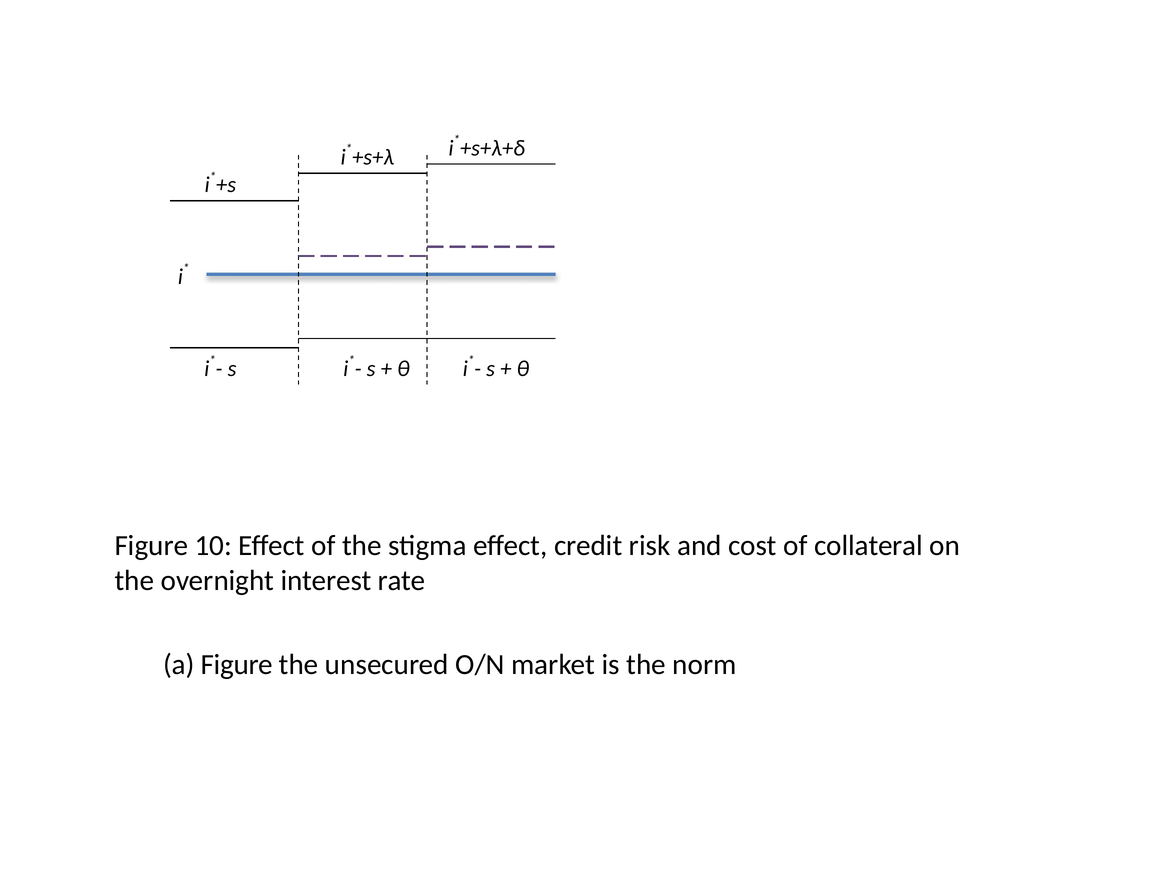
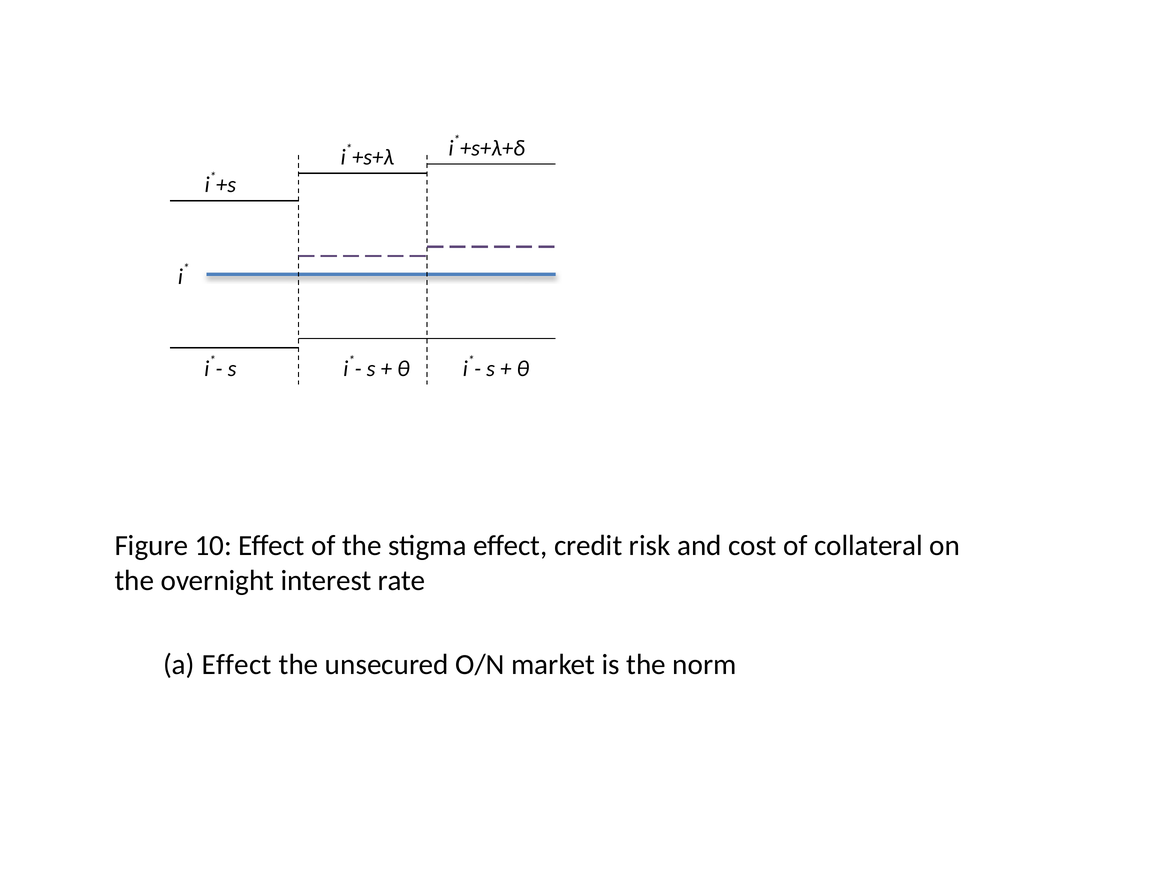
a Figure: Figure -> Effect (237, 665)
